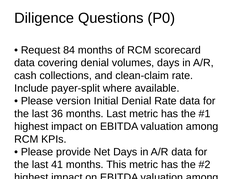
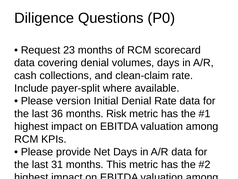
84: 84 -> 23 (69, 50)
months Last: Last -> Risk (116, 113)
41: 41 -> 31 (57, 164)
